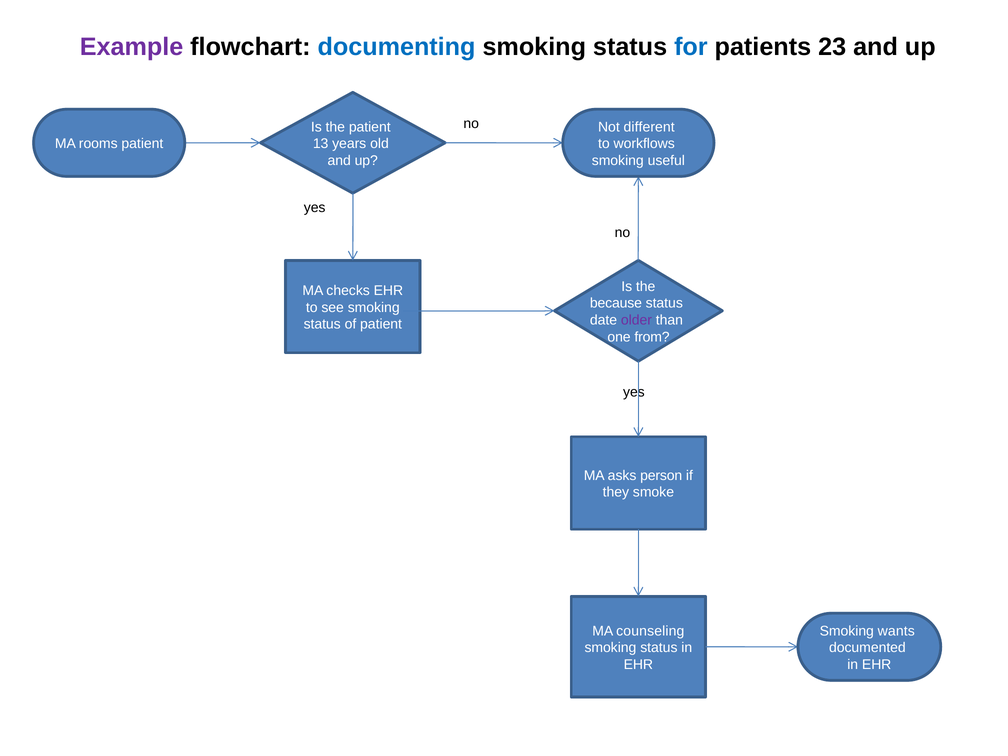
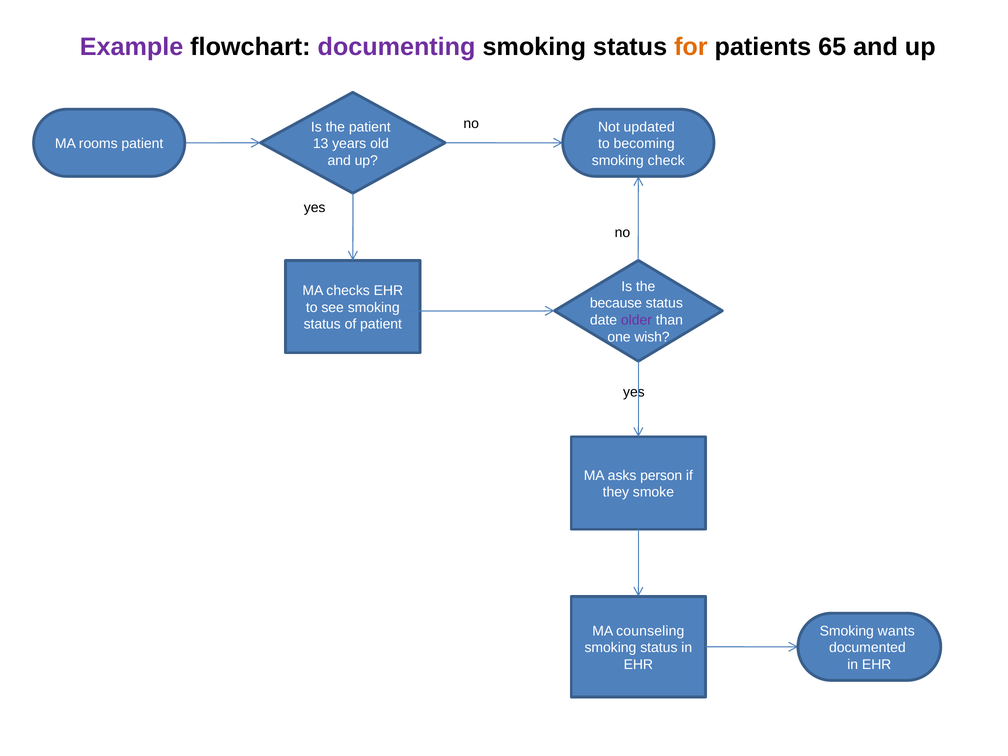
documenting colour: blue -> purple (396, 47)
for colour: blue -> orange (691, 47)
23: 23 -> 65 (832, 47)
different: different -> updated (649, 127)
workflows: workflows -> becoming (644, 144)
useful: useful -> check (666, 161)
from: from -> wish (652, 337)
